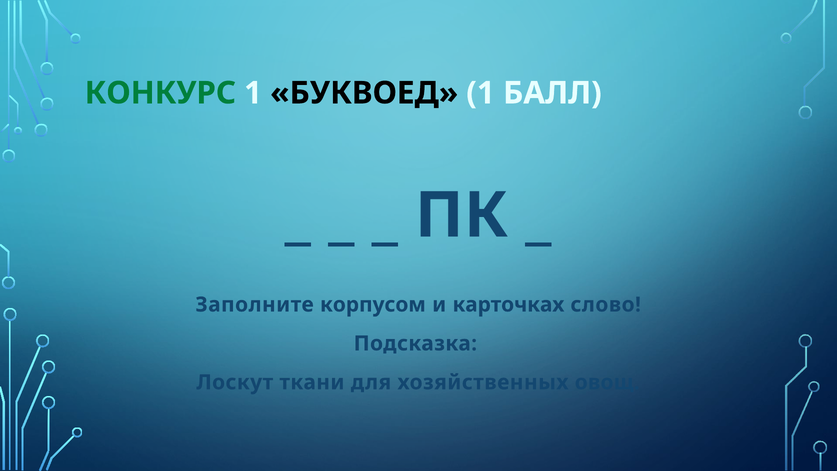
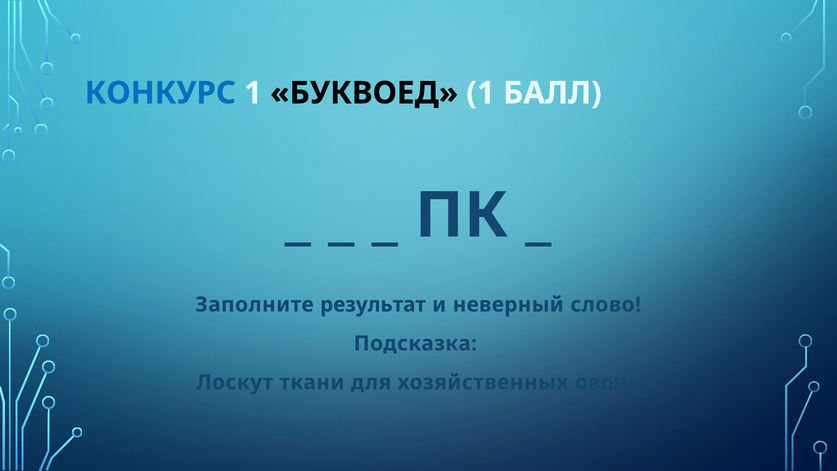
КОНКУРС colour: green -> blue (160, 93)
корпусом: корпусом -> результат (373, 305)
карточках: карточках -> неверный (508, 305)
